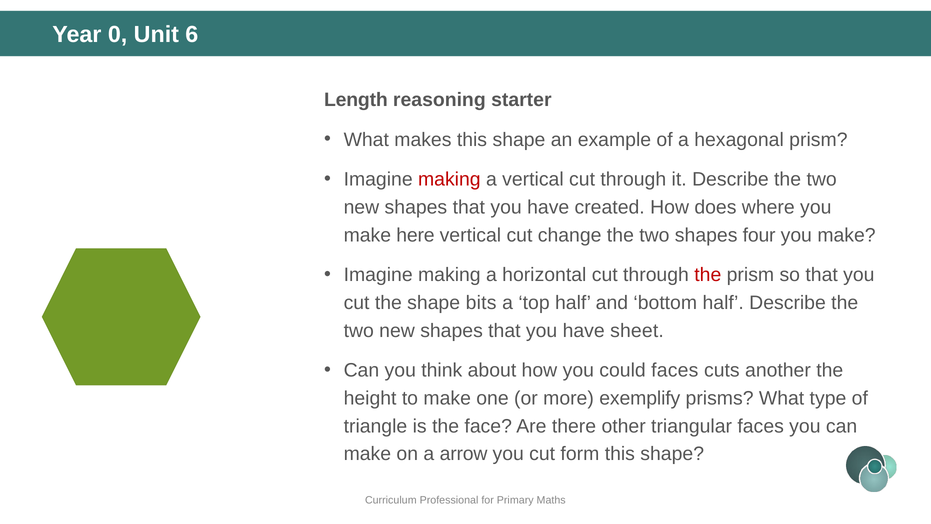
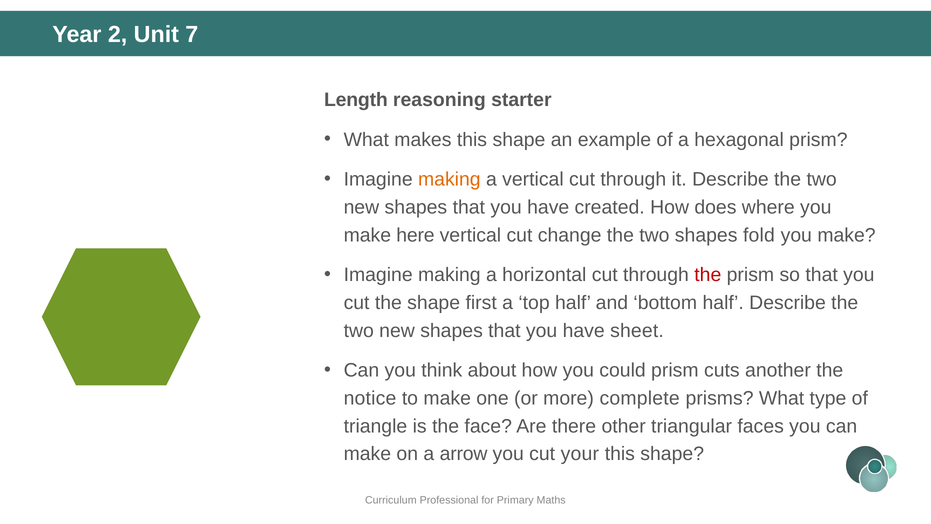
0: 0 -> 2 (118, 35)
6: 6 -> 7 (192, 35)
making colour: red -> orange (449, 179)
four: four -> fold (759, 235)
bits: bits -> first (481, 302)
could faces: faces -> prism (675, 370)
height: height -> notice (370, 398)
exemplify: exemplify -> complete (640, 398)
form: form -> your (580, 454)
